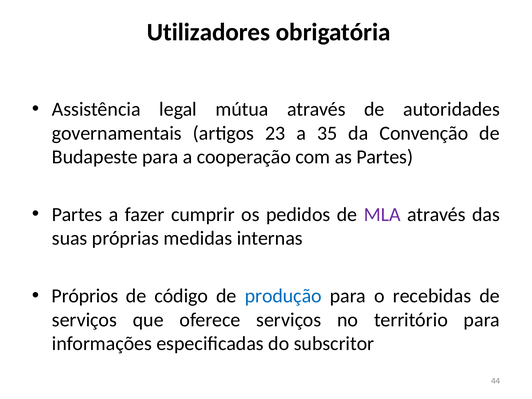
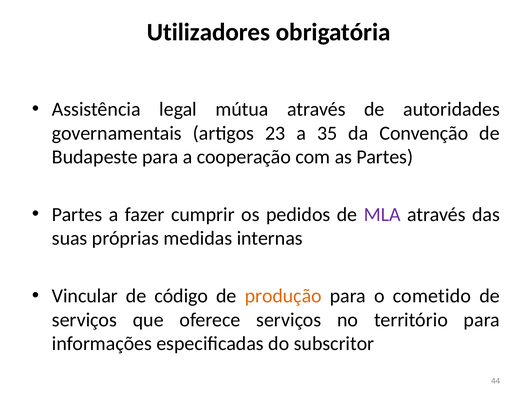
Próprios: Próprios -> Vincular (85, 296)
produção colour: blue -> orange (283, 296)
recebidas: recebidas -> cometido (432, 296)
